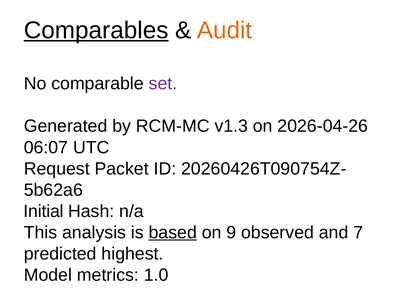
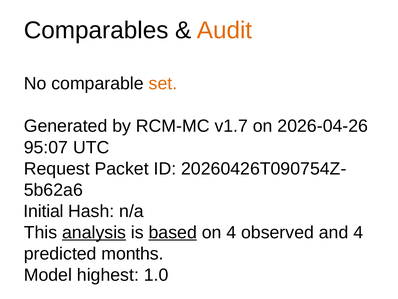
Comparables underline: present -> none (96, 30)
set colour: purple -> orange (163, 83)
v1.3: v1.3 -> v1.7 (231, 126)
06:07: 06:07 -> 95:07 (46, 147)
analysis underline: none -> present (94, 232)
on 9: 9 -> 4 (231, 232)
and 7: 7 -> 4 (358, 232)
highest: highest -> months (133, 253)
metrics: metrics -> highest (108, 275)
